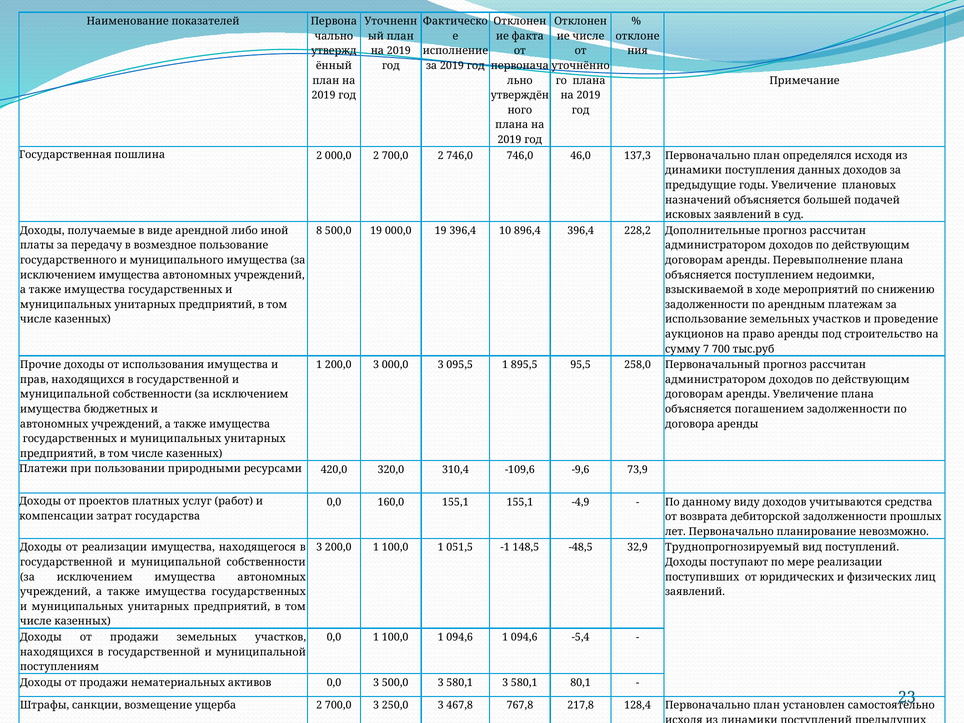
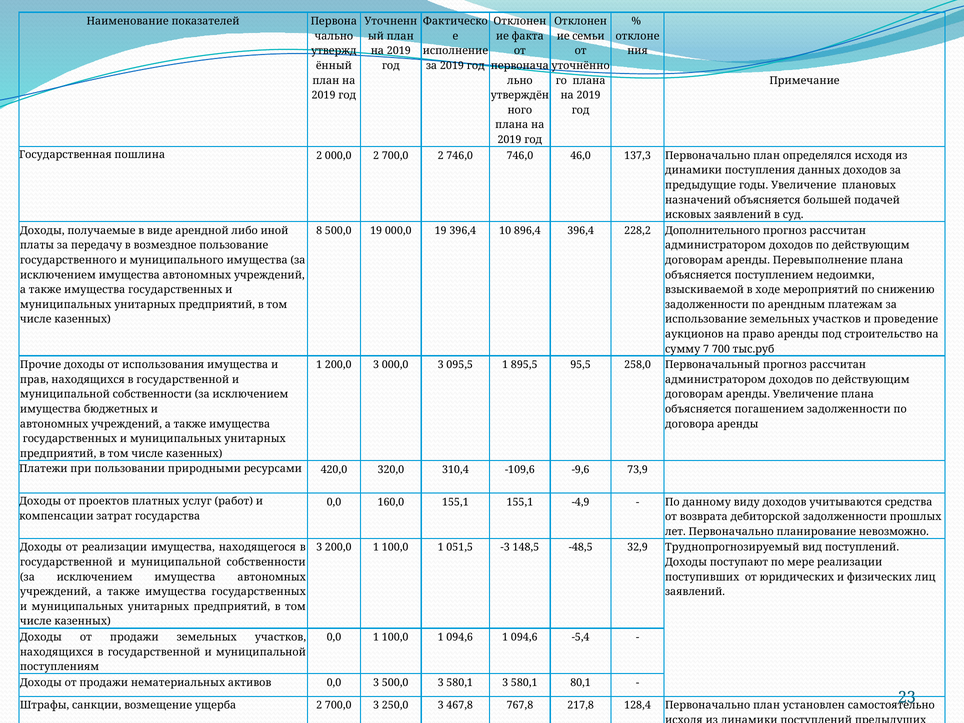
числе: числе -> семьи (589, 36)
Дополнительные: Дополнительные -> Дополнительного (713, 231)
-1: -1 -> -3 (505, 547)
